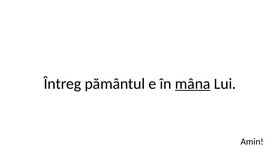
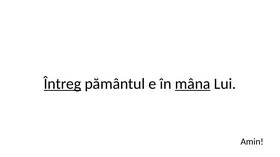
Întreg underline: none -> present (62, 84)
